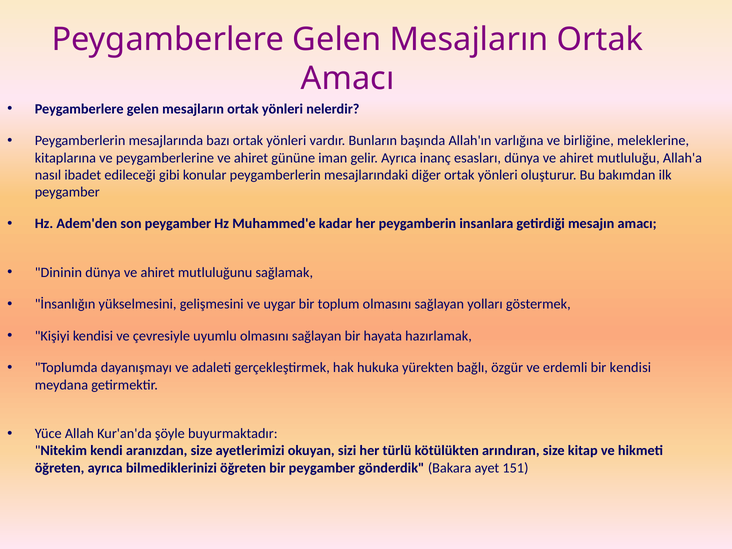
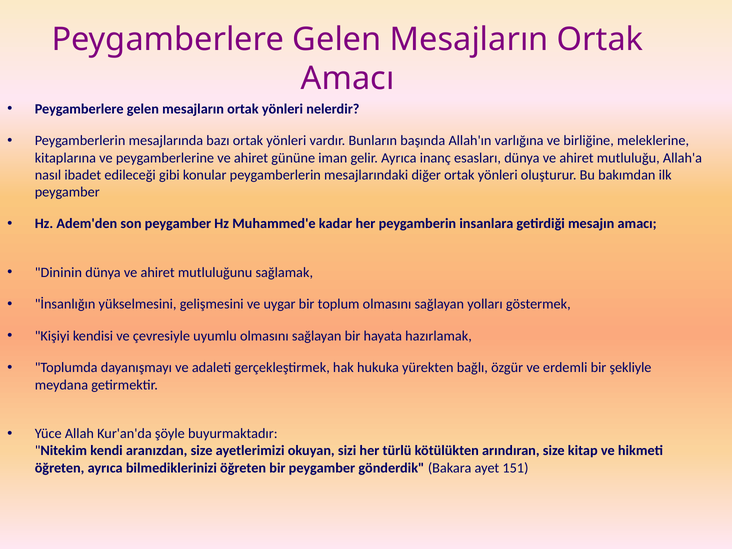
bir kendisi: kendisi -> şekliyle (631, 368)
